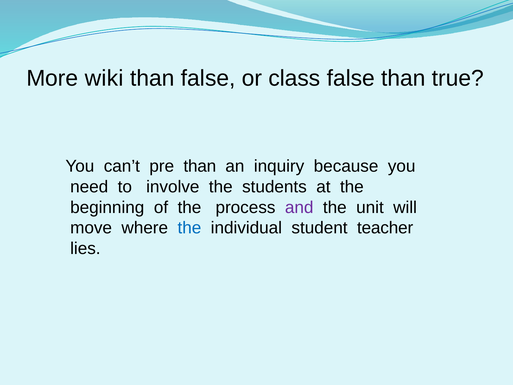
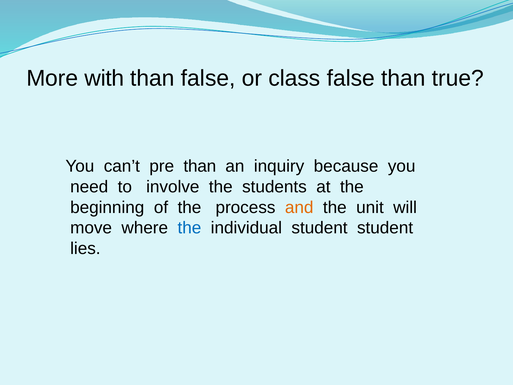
wiki: wiki -> with (104, 78)
and colour: purple -> orange (299, 207)
student teacher: teacher -> student (385, 228)
